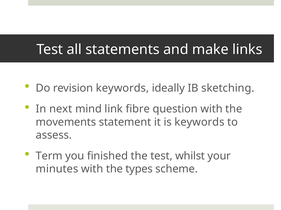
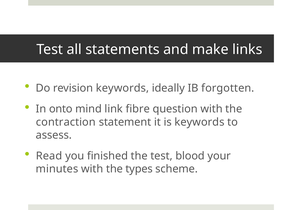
sketching: sketching -> forgotten (228, 88)
next: next -> onto (61, 109)
movements: movements -> contraction (66, 122)
Term: Term -> Read (49, 156)
whilst: whilst -> blood (190, 156)
